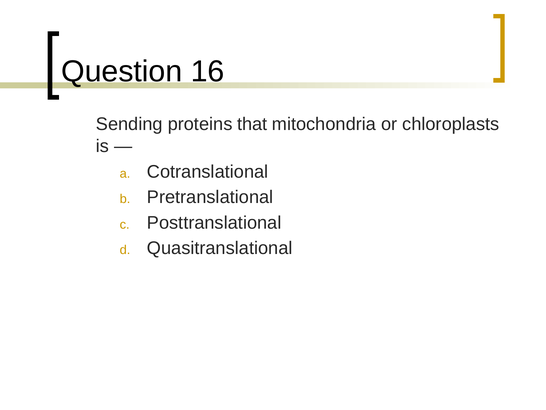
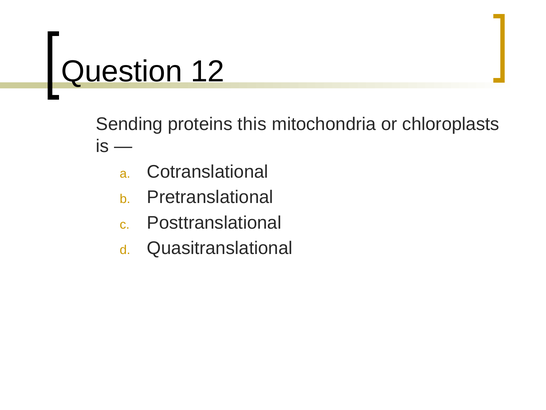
16: 16 -> 12 (208, 71)
that: that -> this (252, 124)
